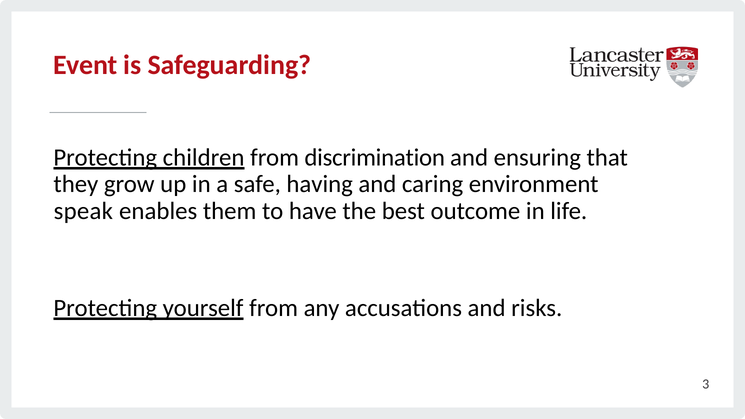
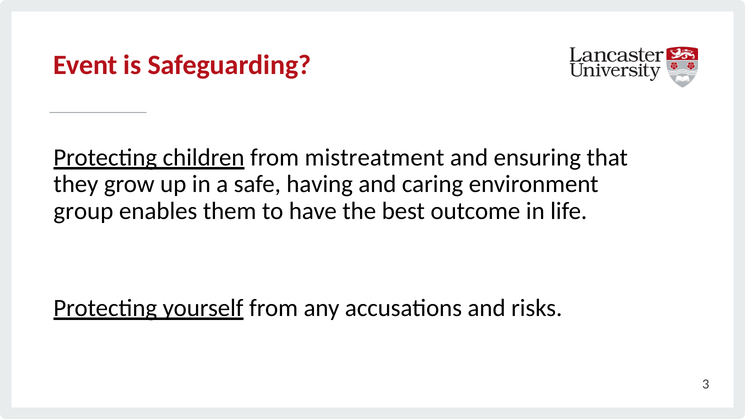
discrimination: discrimination -> mistreatment (375, 157)
speak: speak -> group (83, 211)
